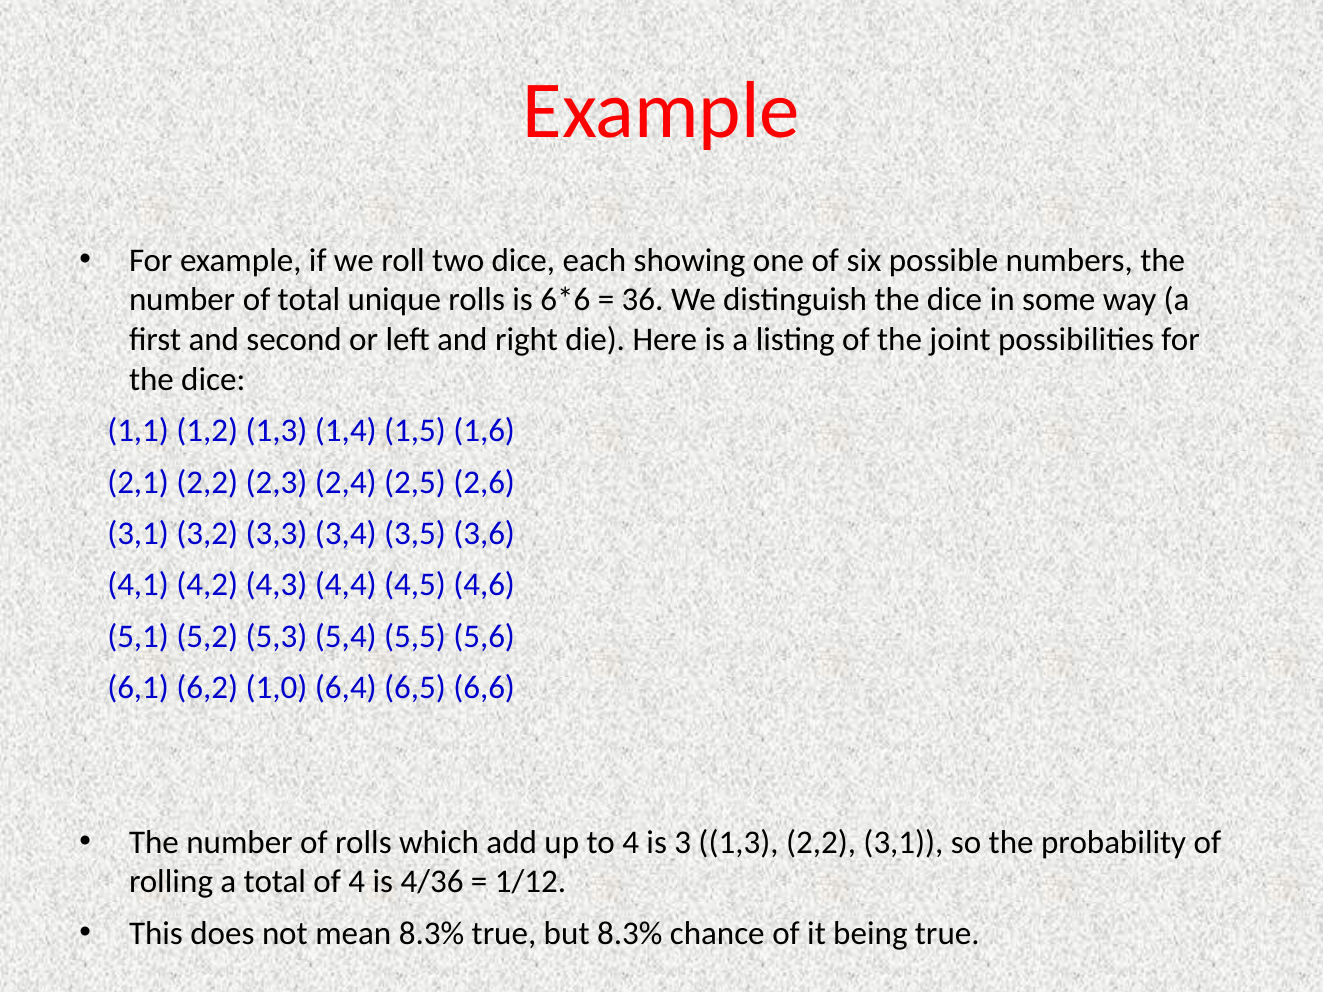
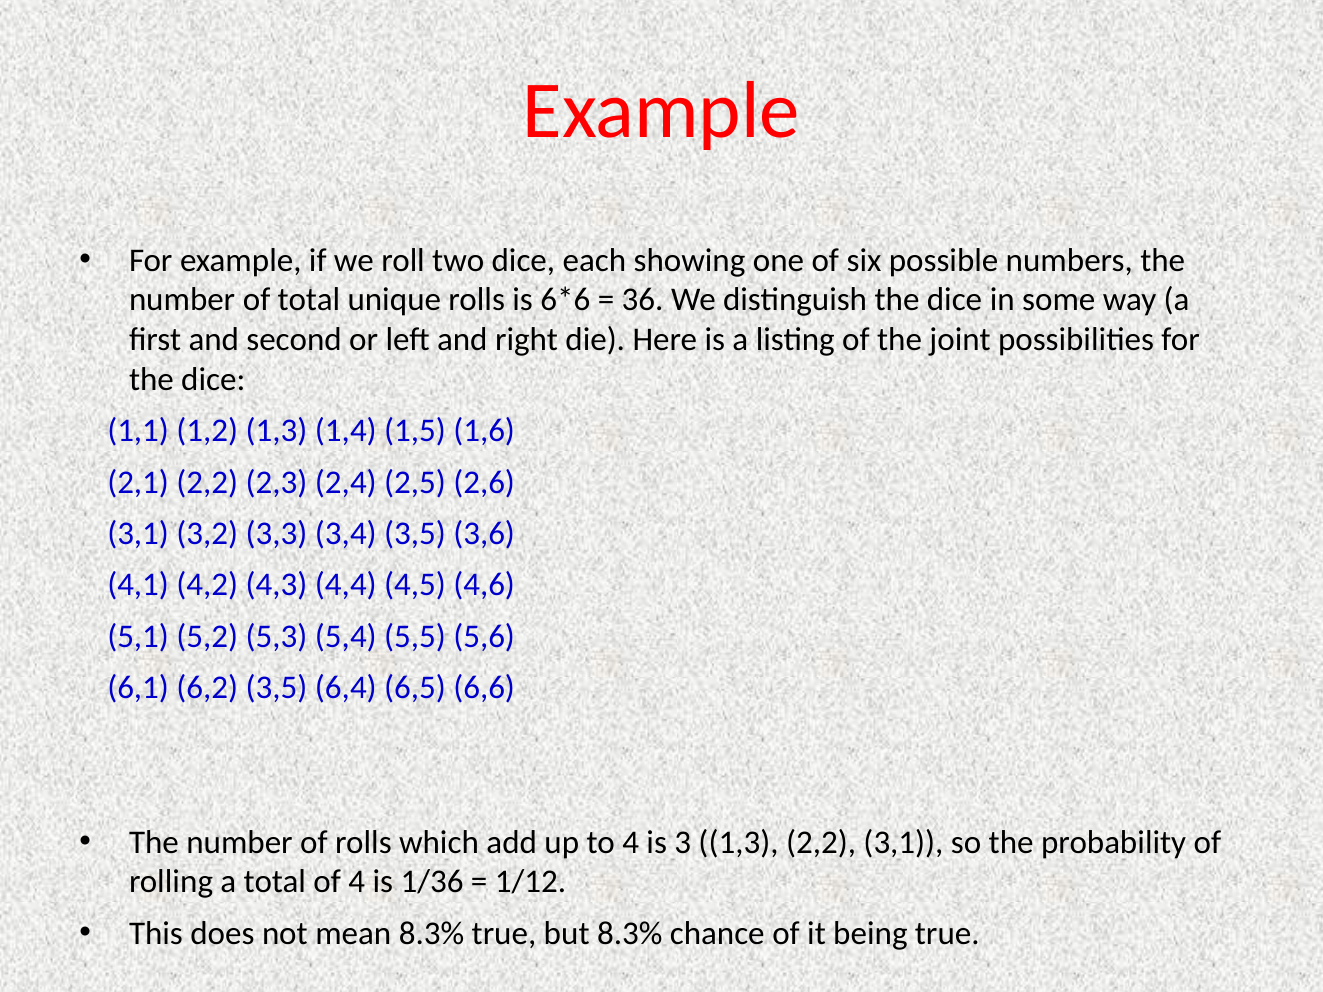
6,2 1,0: 1,0 -> 3,5 (276, 688)
4/36: 4/36 -> 1/36 (432, 882)
